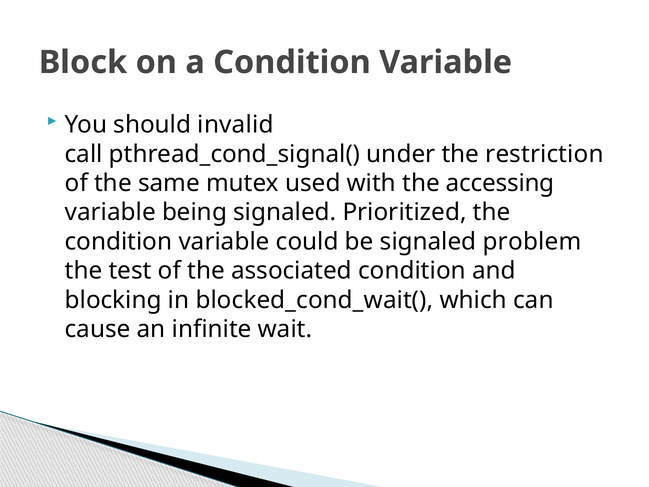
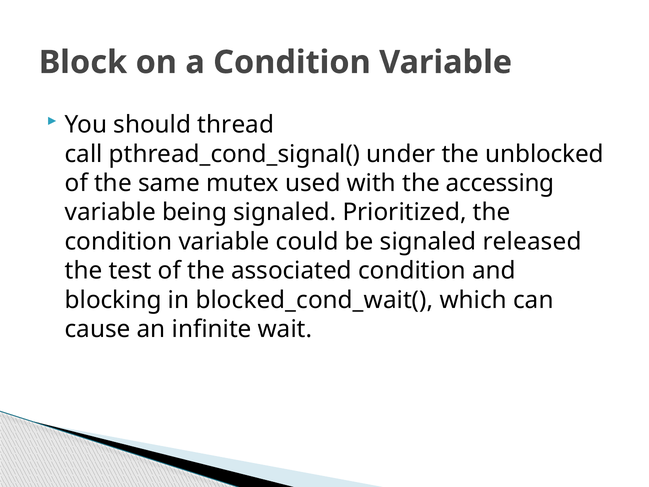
invalid: invalid -> thread (236, 125)
restriction: restriction -> unblocked (545, 154)
problem: problem -> released (532, 242)
